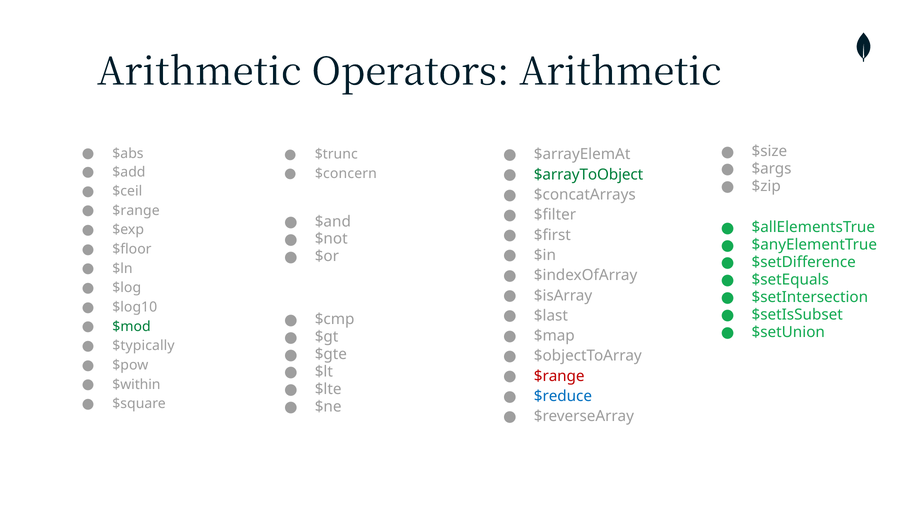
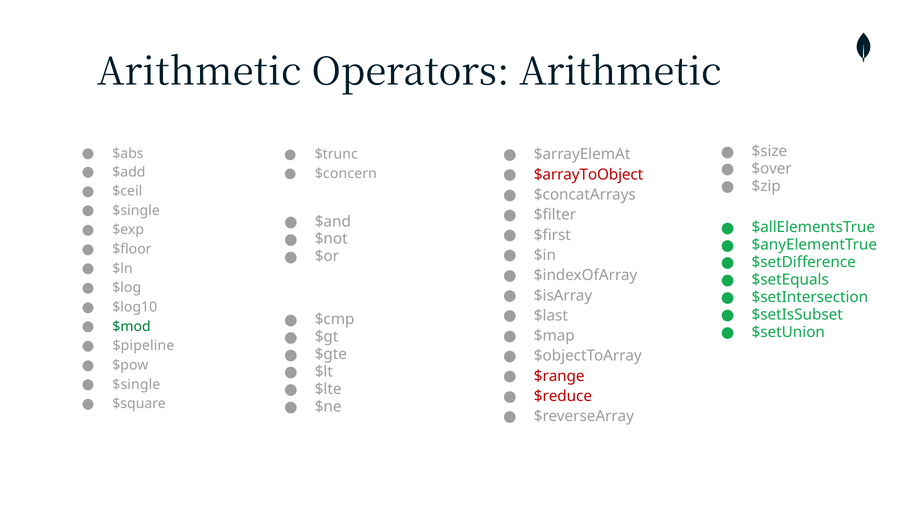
$args: $args -> $over (772, 169)
$arrayToObject colour: green -> red (589, 175)
$range: $range -> $single (136, 211)
$typically: $typically -> $pipeline (143, 346)
$within: $within -> $single (136, 385)
$reduce colour: blue -> red (563, 397)
